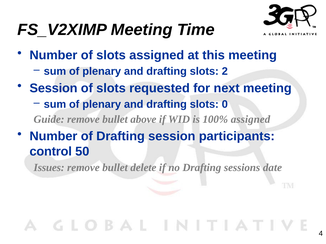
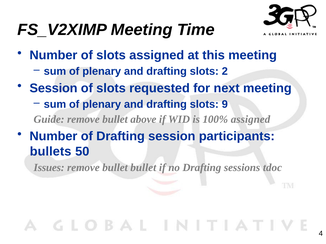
0: 0 -> 9 (225, 104)
control: control -> bullets (51, 152)
bullet delete: delete -> bullet (143, 168)
date: date -> tdoc (272, 168)
